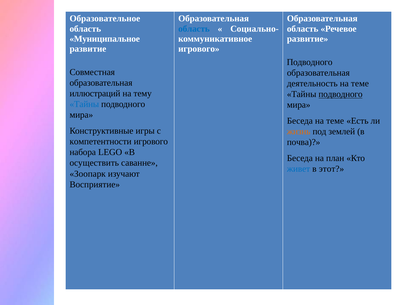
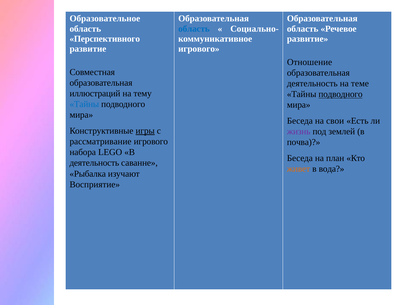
Муниципальное: Муниципальное -> Перспективного (105, 39)
Подводного: Подводного -> Отношение (310, 62)
Беседа на теме: теме -> свои (335, 121)
игры underline: none -> present (145, 131)
жизнь colour: orange -> purple (299, 131)
компетентности: компетентности -> рассматривание (101, 141)
осуществить: осуществить -> деятельность (94, 163)
живет colour: blue -> orange (299, 169)
этот: этот -> вода (332, 169)
Зоопарк: Зоопарк -> Рыбалка (88, 173)
